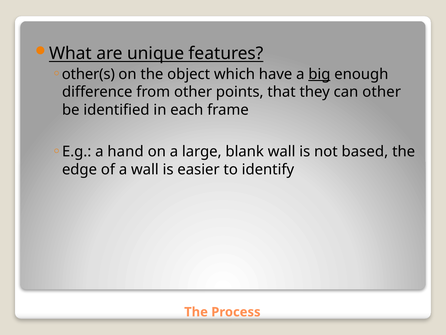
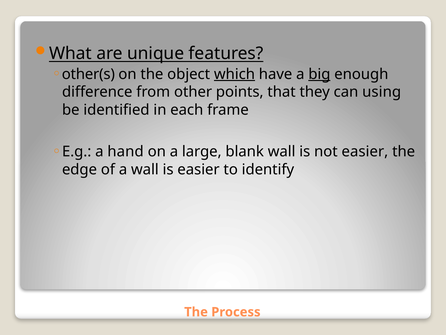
which underline: none -> present (234, 74)
can other: other -> using (382, 92)
not based: based -> easier (365, 151)
